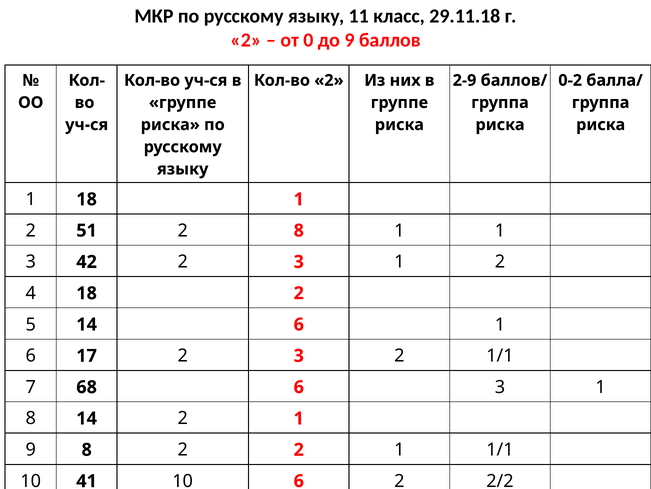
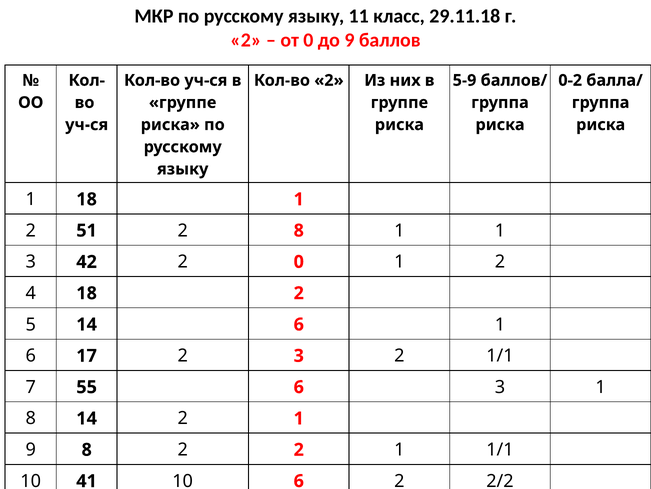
2-9: 2-9 -> 5-9 (465, 80)
42 2 3: 3 -> 0 (299, 262)
7 68: 68 -> 55 (87, 387)
